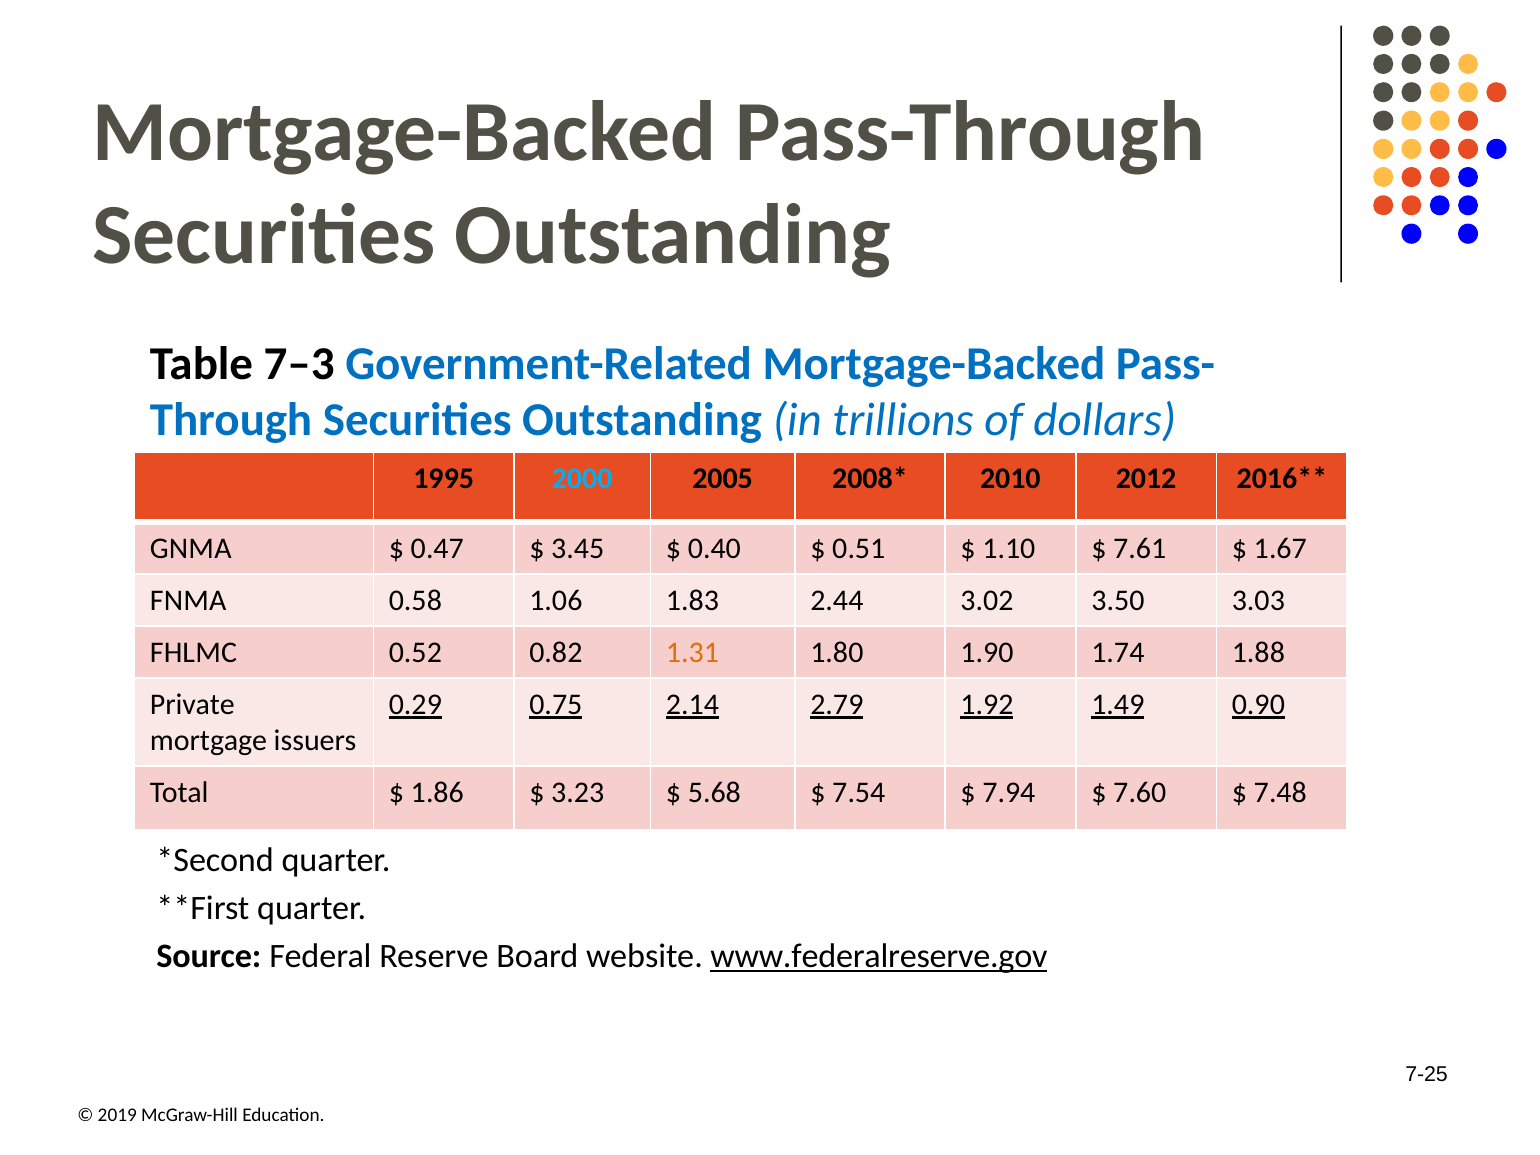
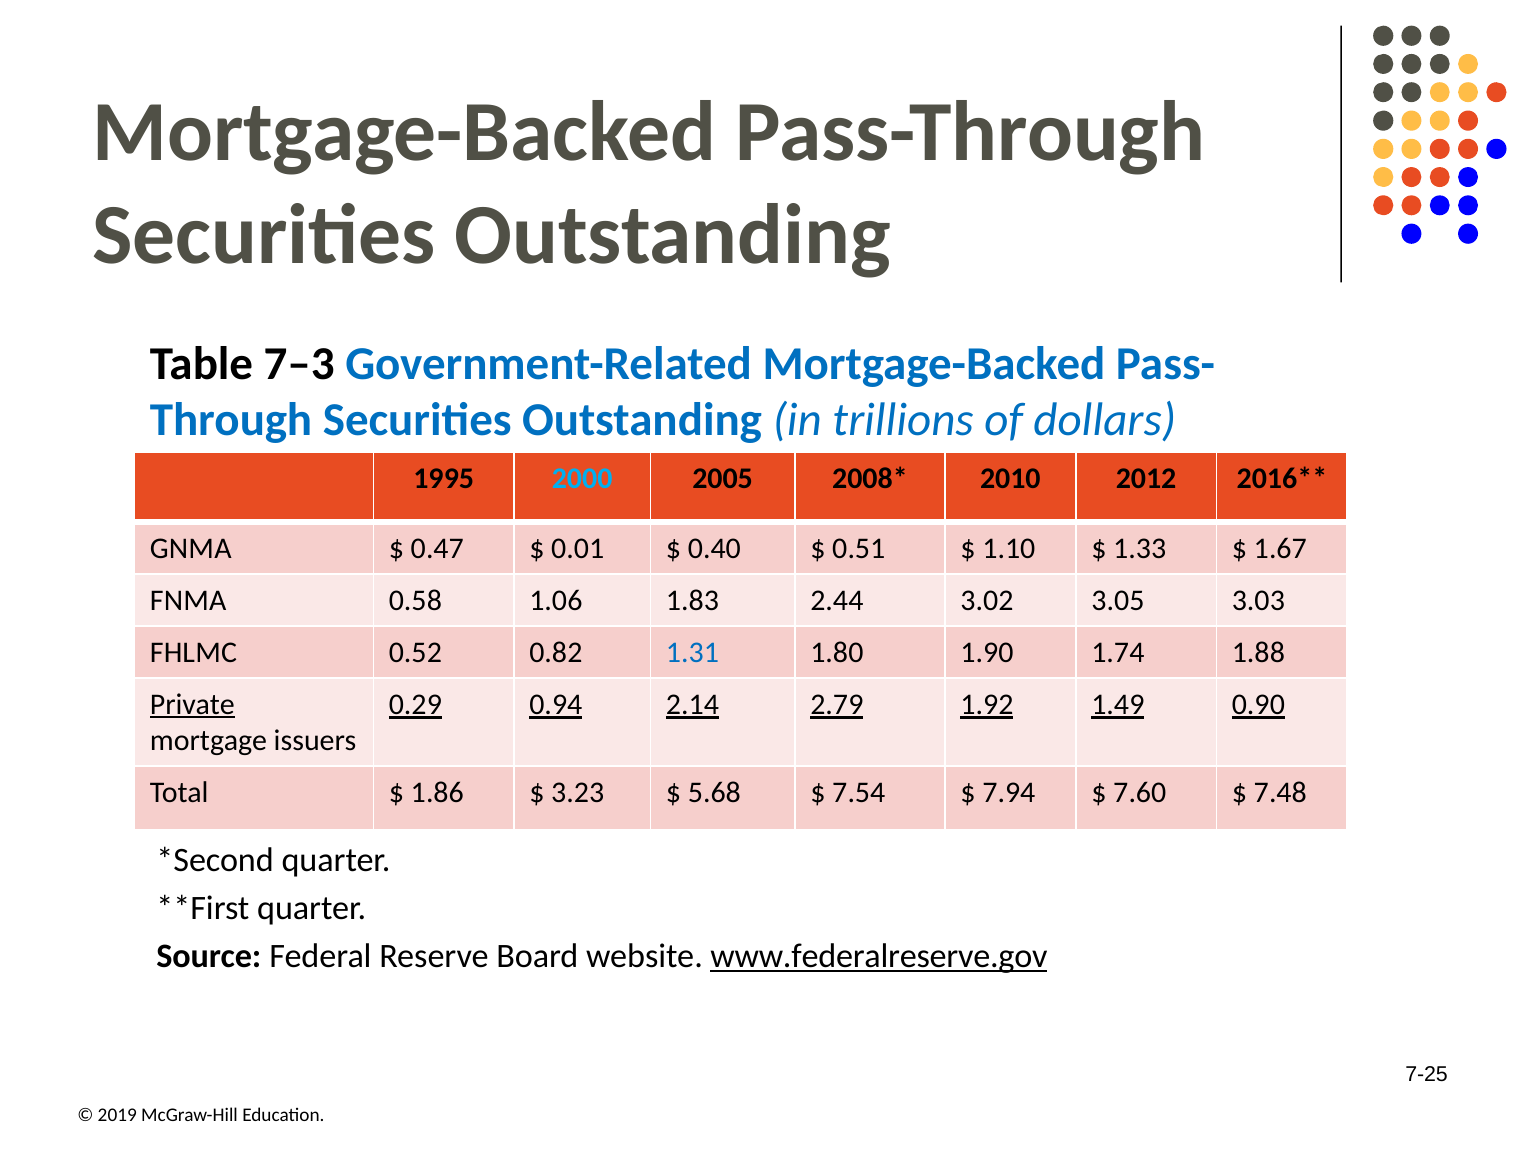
3.45: 3.45 -> 0.01 (578, 548)
7.61: 7.61 -> 1.33 (1140, 548)
3.50: 3.50 -> 3.05 (1118, 600)
1.31 colour: orange -> blue (693, 652)
Private underline: none -> present (192, 704)
0.75: 0.75 -> 0.94 (556, 704)
